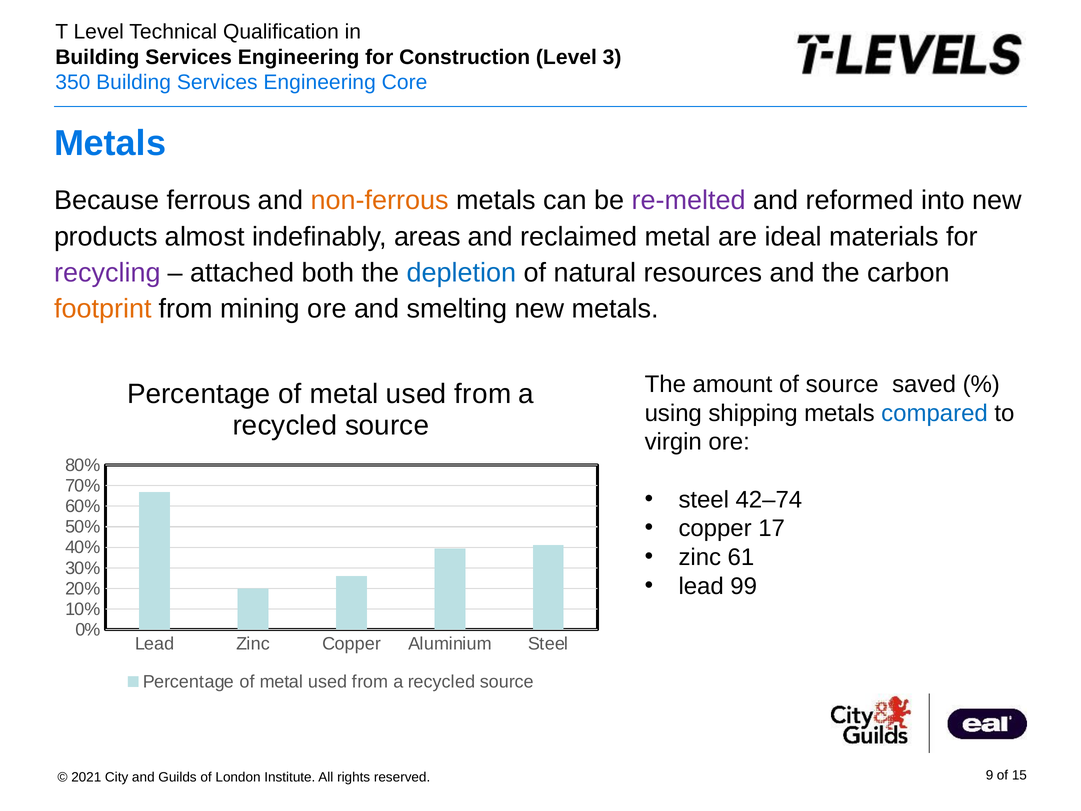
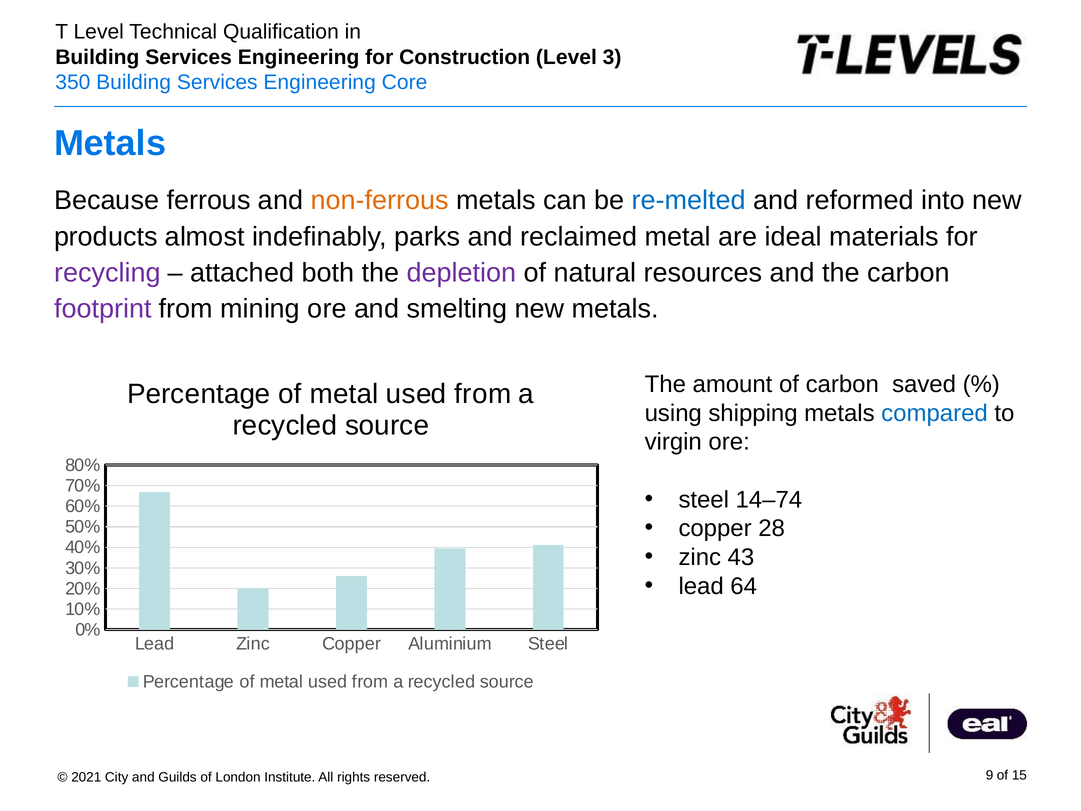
re-melted colour: purple -> blue (689, 200)
areas: areas -> parks (427, 237)
depletion colour: blue -> purple (461, 273)
footprint colour: orange -> purple (103, 309)
of source: source -> carbon (842, 384)
42–74: 42–74 -> 14–74 (769, 499)
17: 17 -> 28 (772, 528)
61: 61 -> 43 (741, 557)
99: 99 -> 64 (744, 586)
